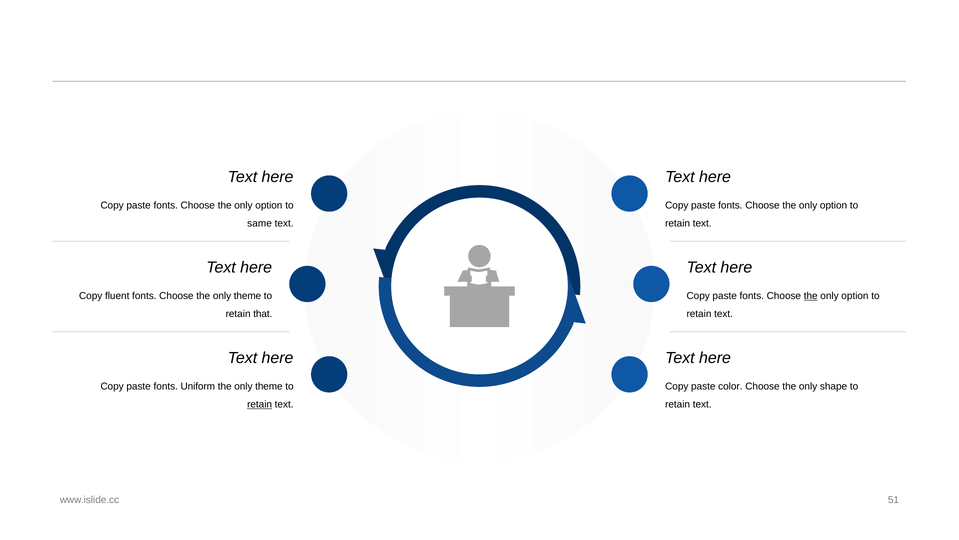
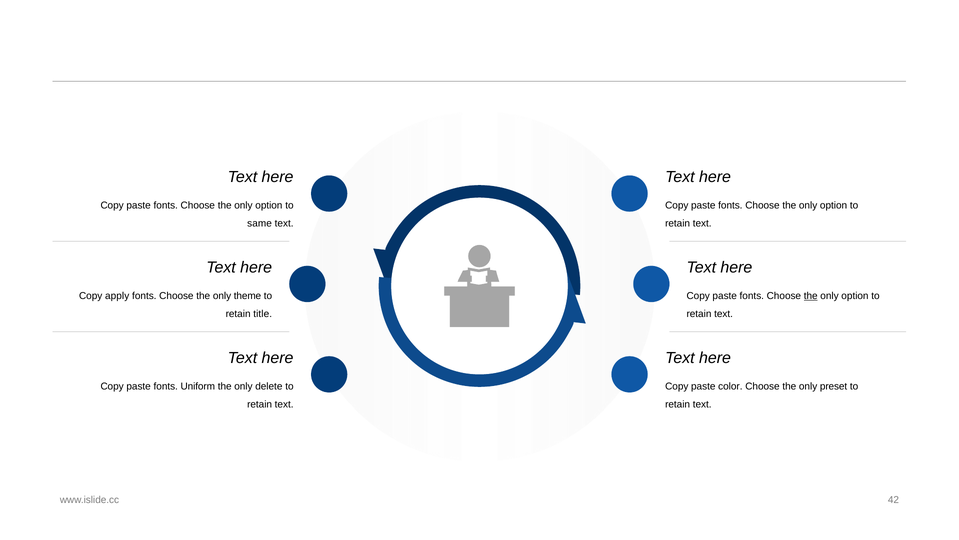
fluent: fluent -> apply (117, 296)
that: that -> title (263, 314)
theme: theme -> delete (269, 386)
shape: shape -> preset (834, 386)
retain underline: present -> none (260, 404)
51: 51 -> 42 (894, 500)
